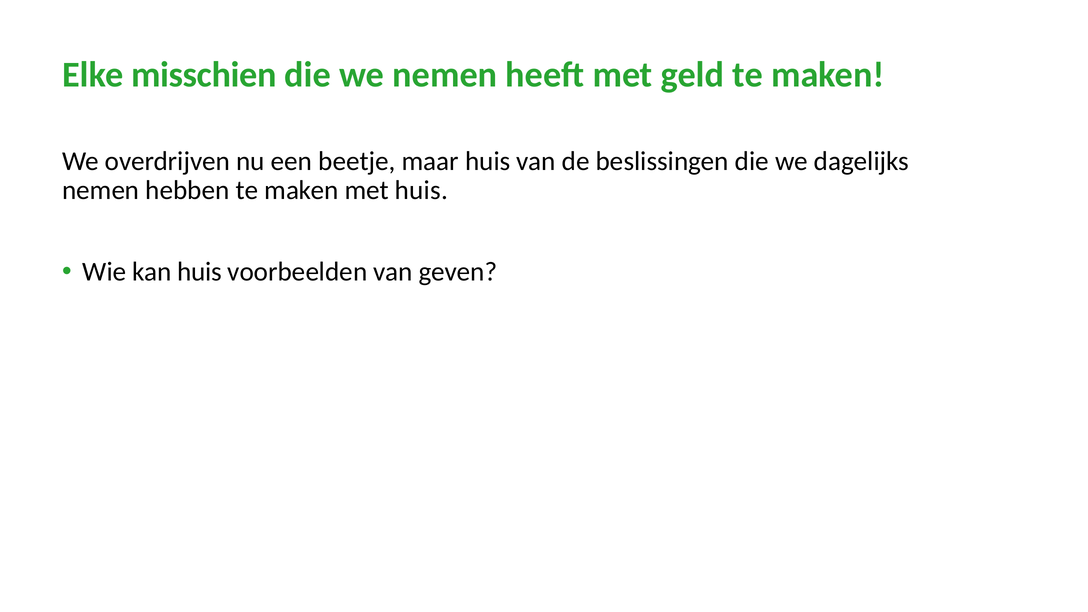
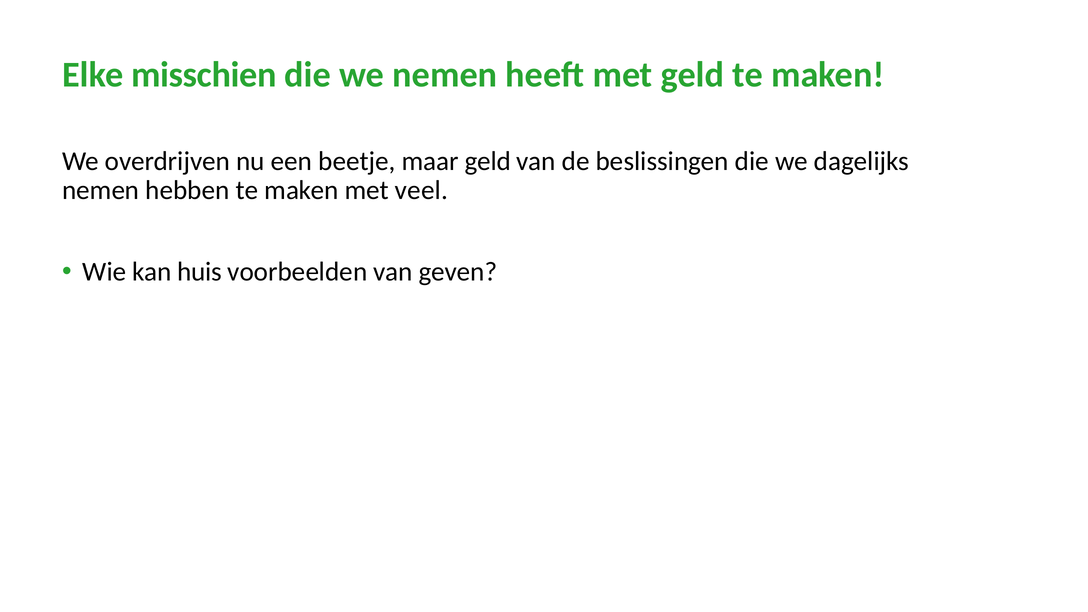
maar huis: huis -> geld (488, 161)
met huis: huis -> veel (421, 190)
